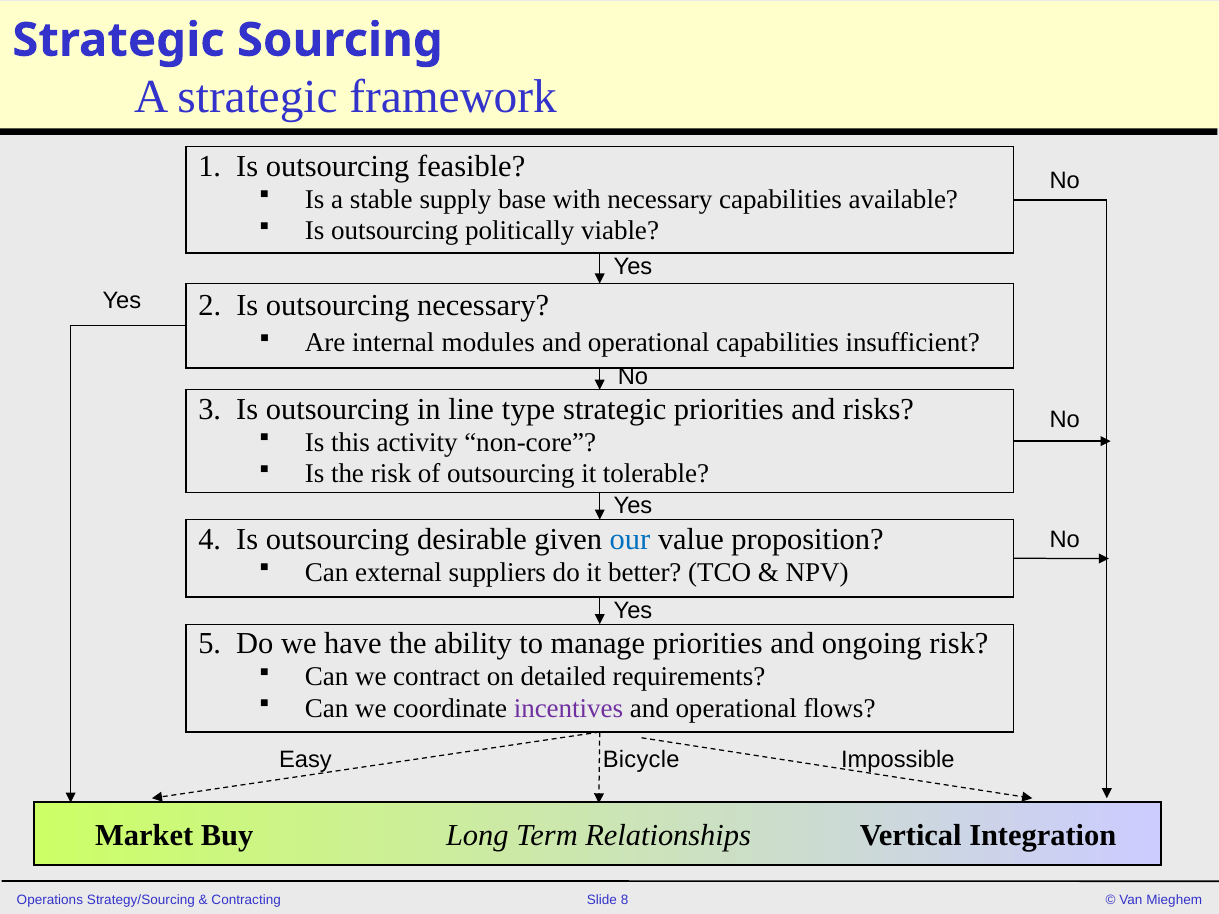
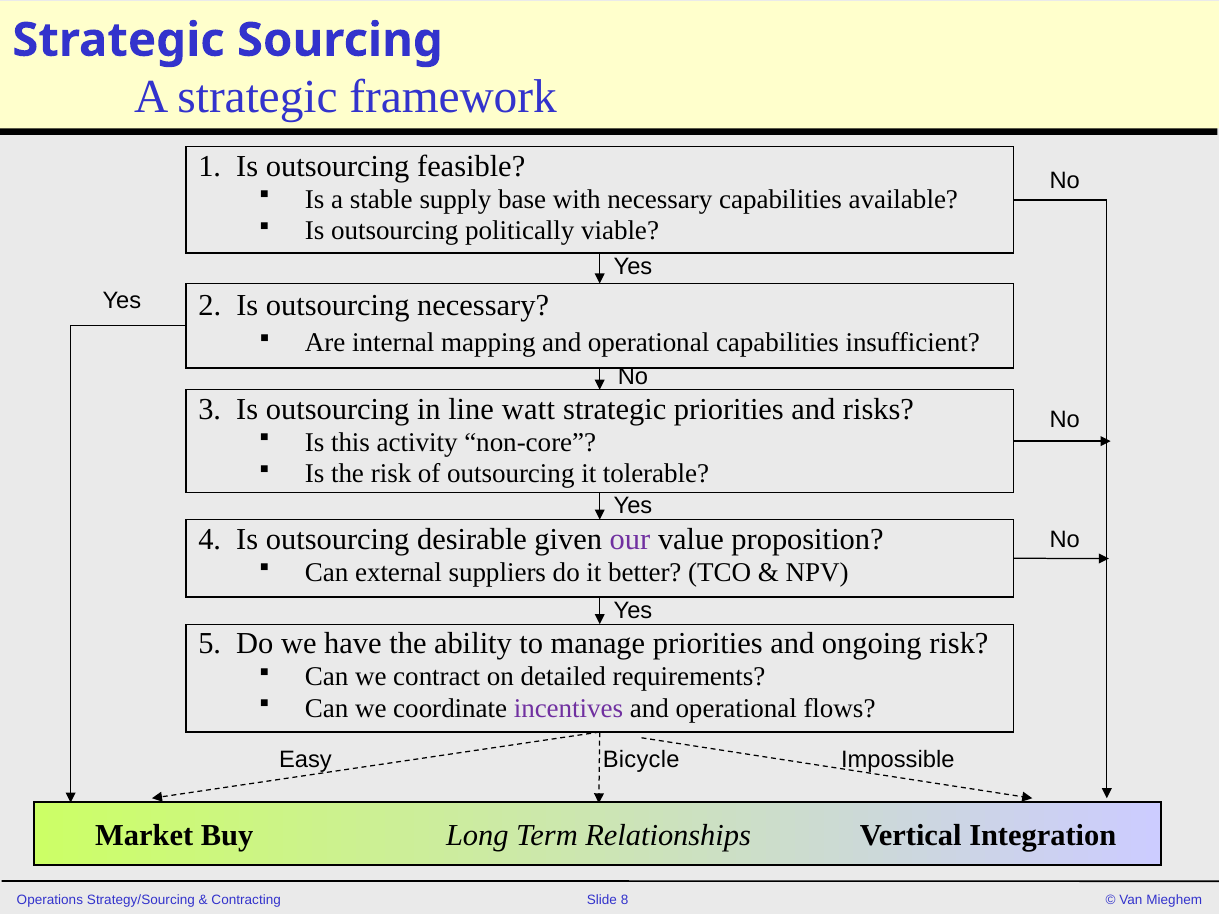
modules: modules -> mapping (488, 343)
type: type -> watt (528, 409)
our colour: blue -> purple (630, 539)
